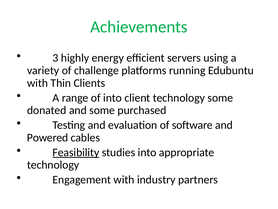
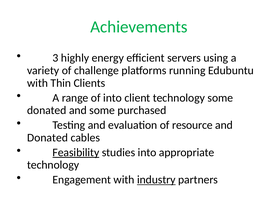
software: software -> resource (192, 125)
Powered: Powered -> Donated (48, 137)
industry underline: none -> present (156, 179)
